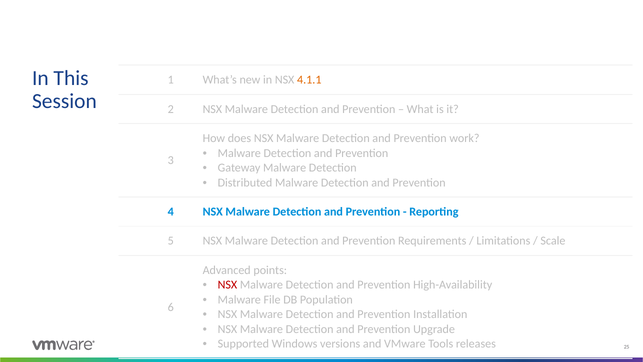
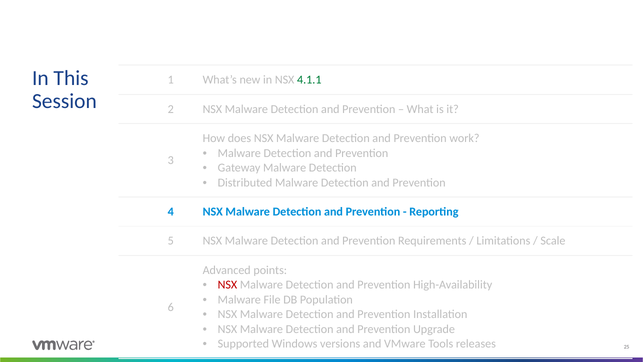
4.1.1 colour: orange -> green (309, 80)
